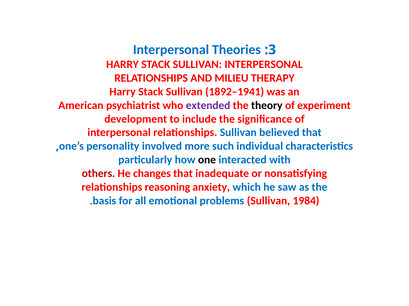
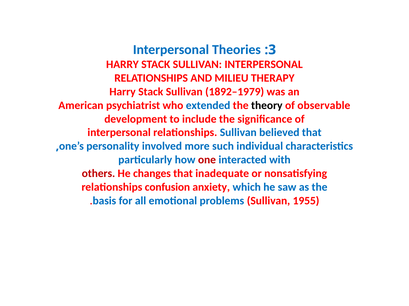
1892–1941: 1892–1941 -> 1892–1979 (235, 92)
extended colour: purple -> blue (208, 106)
experiment: experiment -> observable (324, 106)
one colour: black -> red (207, 160)
reasoning: reasoning -> confusion (167, 187)
1984: 1984 -> 1955 (306, 201)
